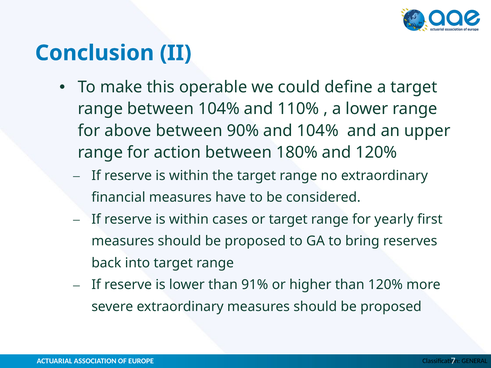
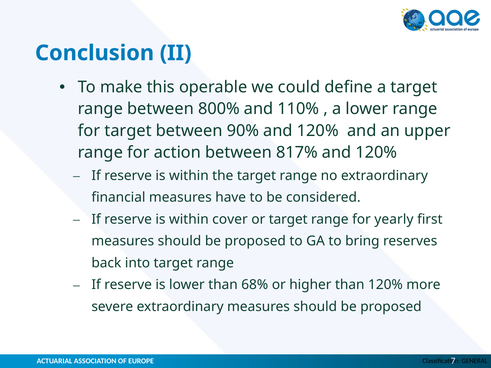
between 104%: 104% -> 800% (219, 109)
for above: above -> target (128, 131)
90% and 104%: 104% -> 120% (318, 131)
180%: 180% -> 817% (297, 153)
cases: cases -> cover (230, 219)
91%: 91% -> 68% (255, 285)
